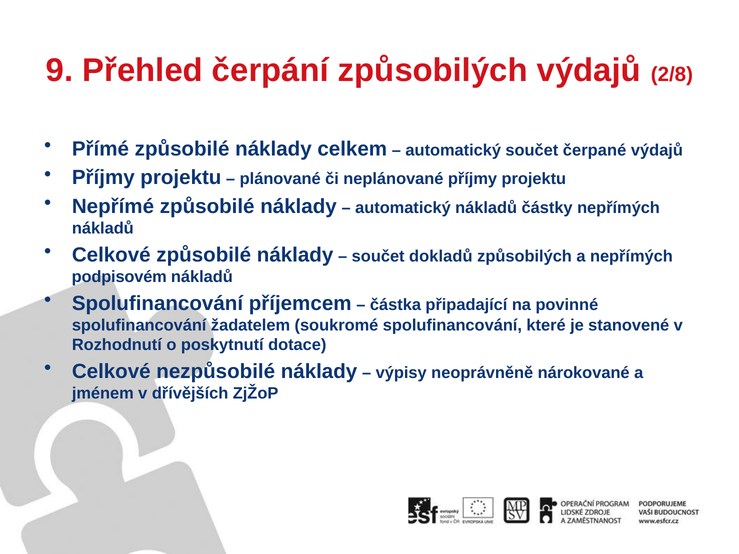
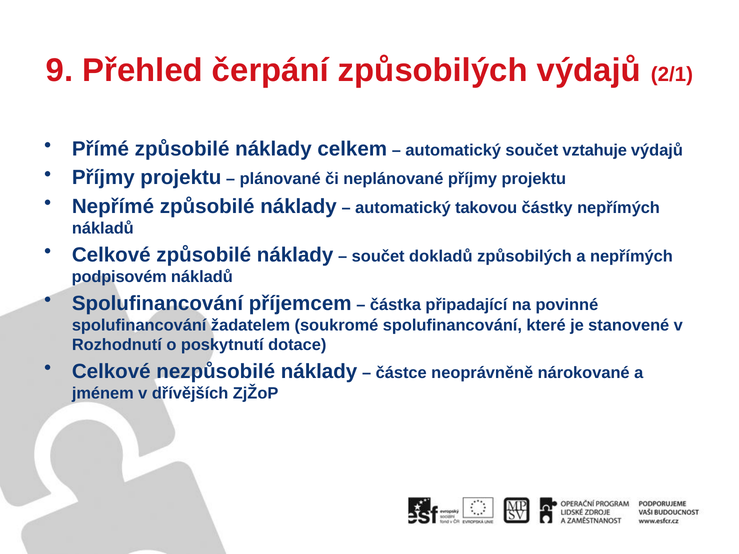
2/8: 2/8 -> 2/1 (672, 75)
čerpané: čerpané -> vztahuje (595, 150)
automatický nákladů: nákladů -> takovou (486, 208)
výpisy: výpisy -> částce (401, 373)
